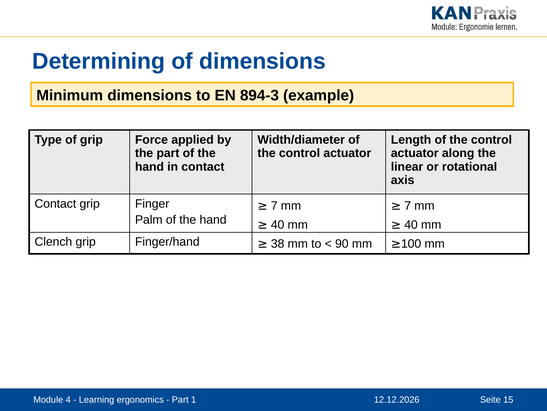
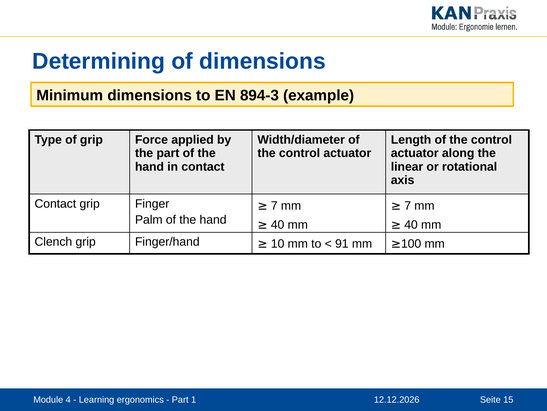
38: 38 -> 10 (278, 244)
90: 90 -> 91 (342, 244)
